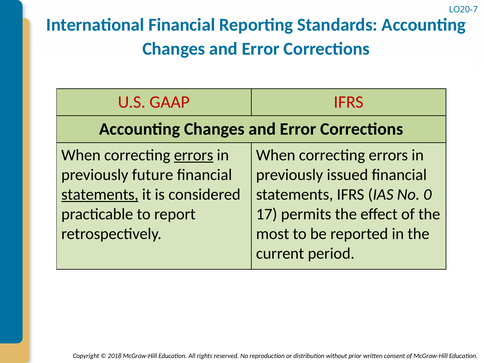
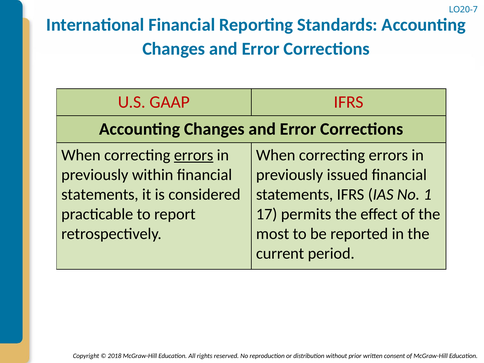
future: future -> within (153, 175)
statements underline: present -> none (100, 195)
0: 0 -> 1 (428, 195)
